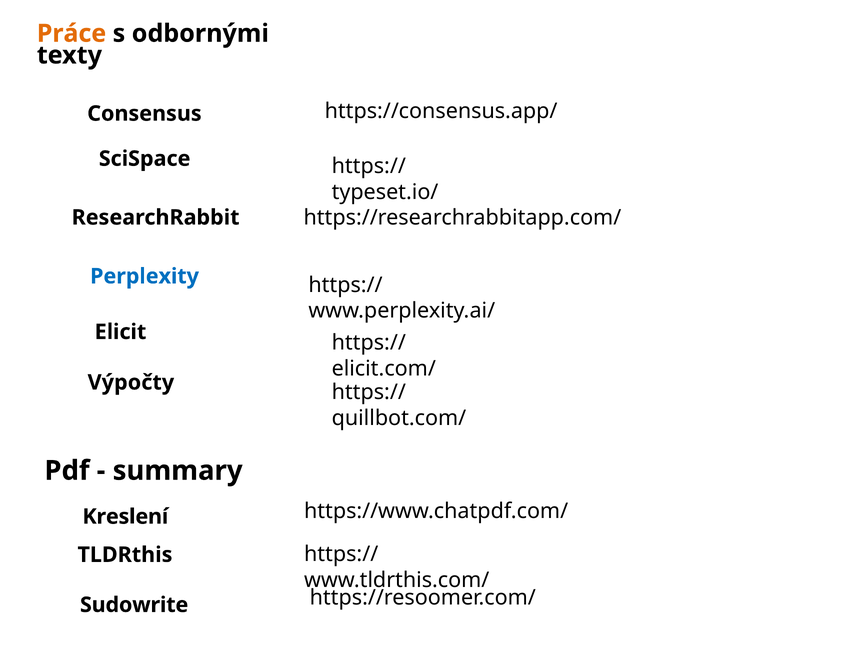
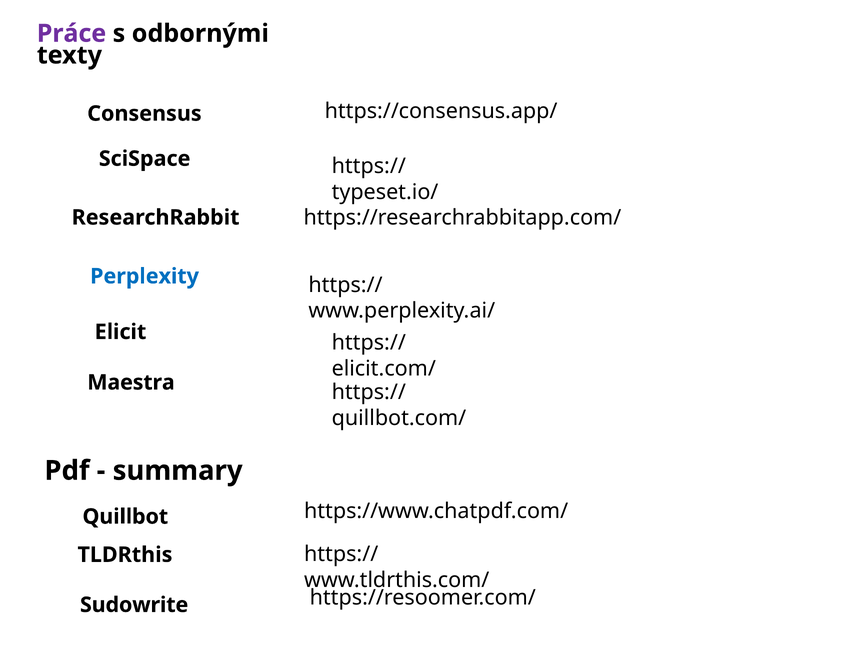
Práce colour: orange -> purple (72, 33)
Výpočty: Výpočty -> Maestra (131, 382)
Kreslení: Kreslení -> Quillbot (125, 516)
